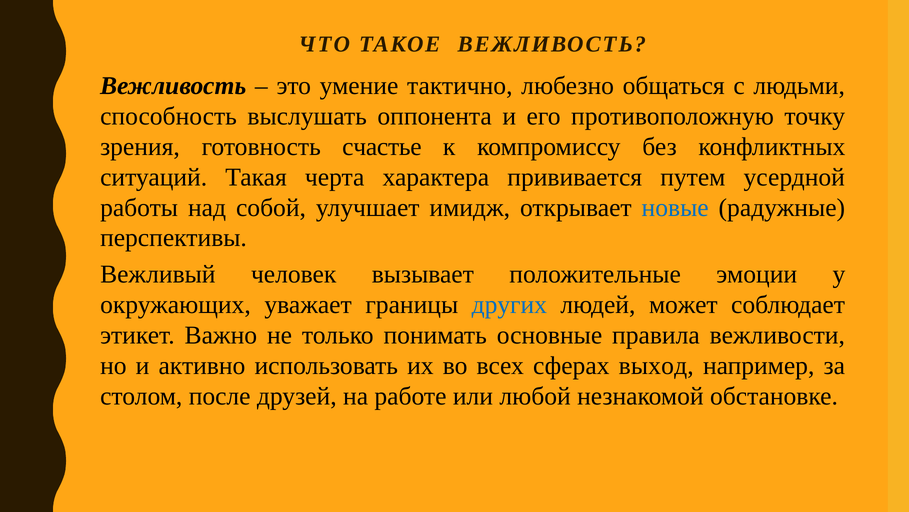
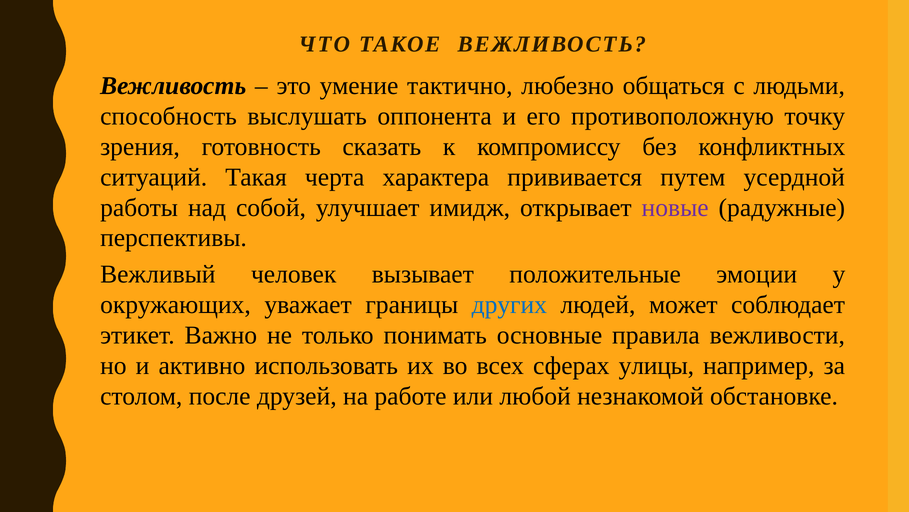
счастье: счастье -> сказать (382, 147)
новые colour: blue -> purple (675, 207)
выход: выход -> улицы (656, 365)
